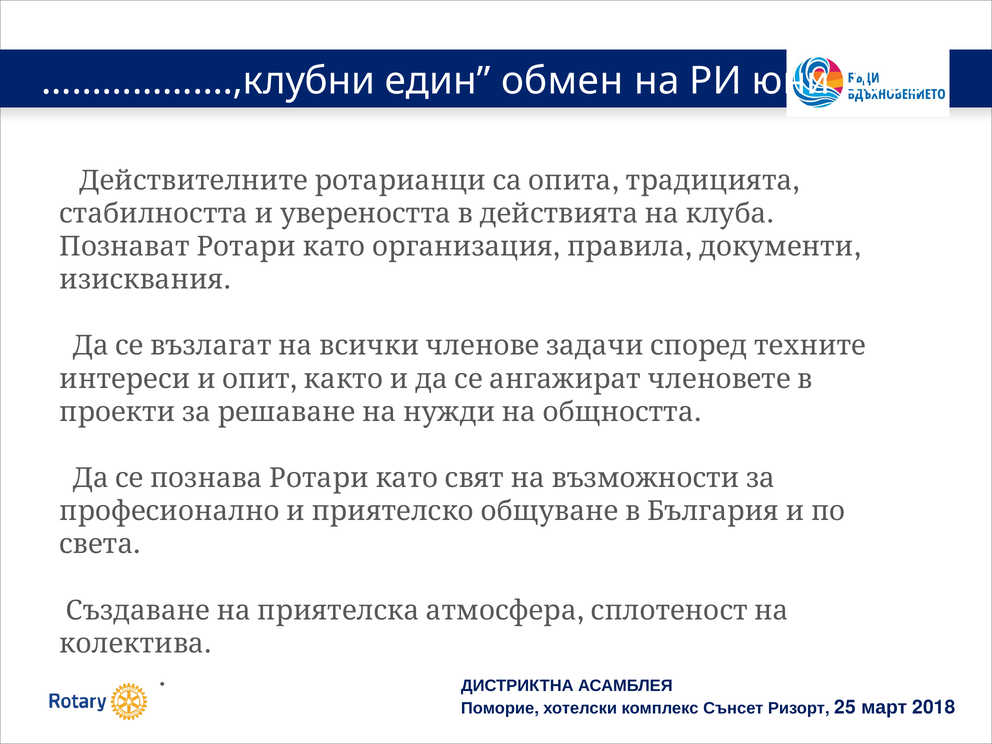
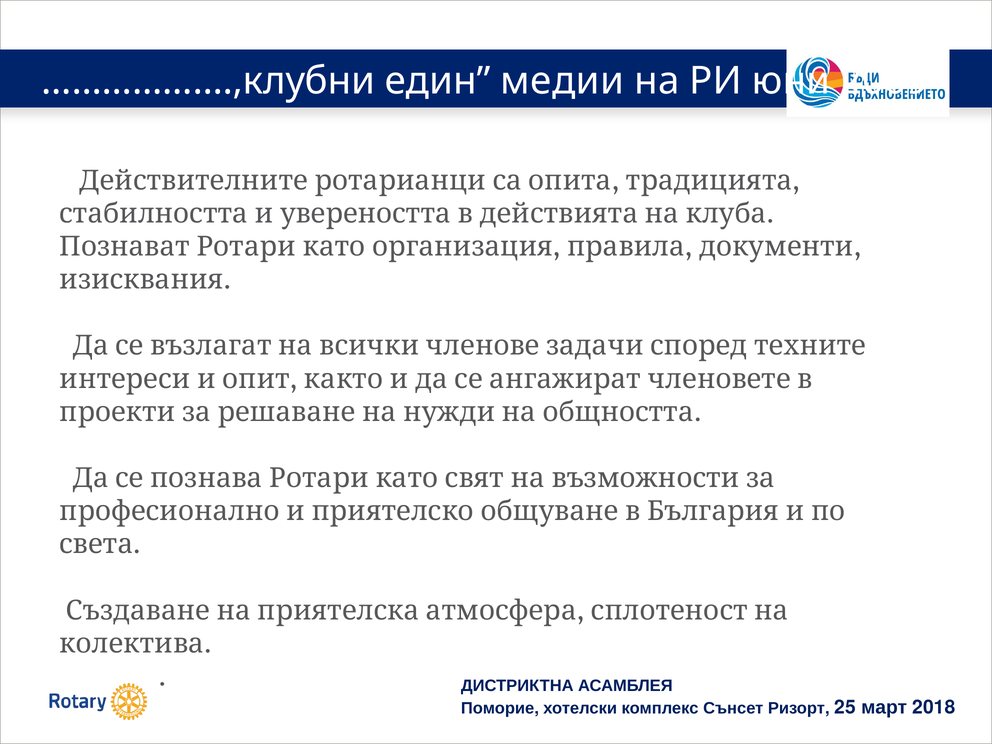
обмен: обмен -> медии (562, 81)
